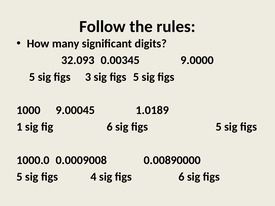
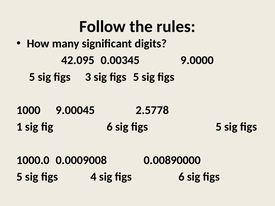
32.093: 32.093 -> 42.095 (78, 60)
1.0189: 1.0189 -> 2.5778 (152, 110)
